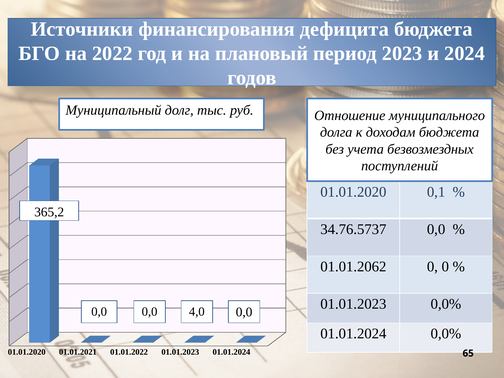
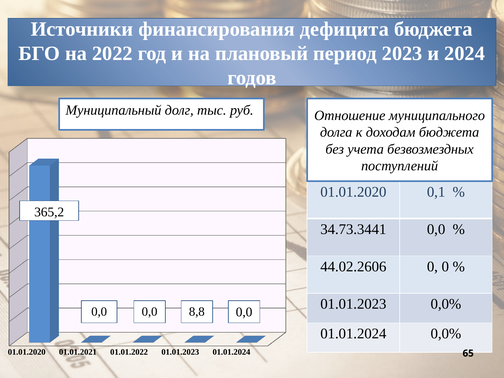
34.76.5737: 34.76.5737 -> 34.73.3441 (353, 229)
01.01.2062: 01.01.2062 -> 44.02.2606 (353, 267)
4,0: 4,0 -> 8,8 (197, 312)
